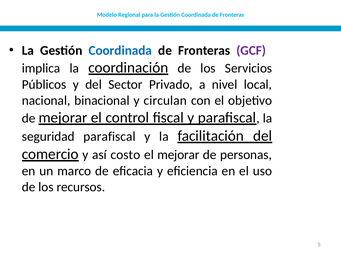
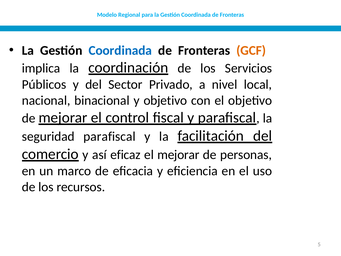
GCF colour: purple -> orange (251, 50)
y circulan: circulan -> objetivo (165, 100)
costo: costo -> eficaz (126, 155)
